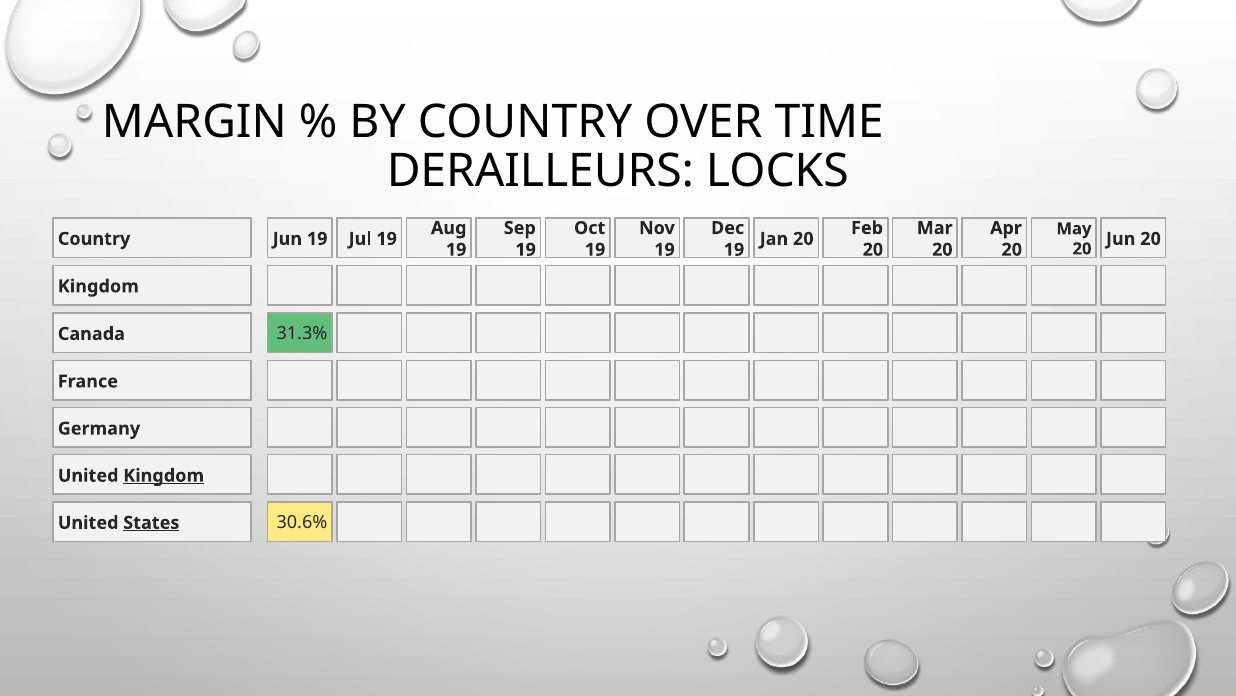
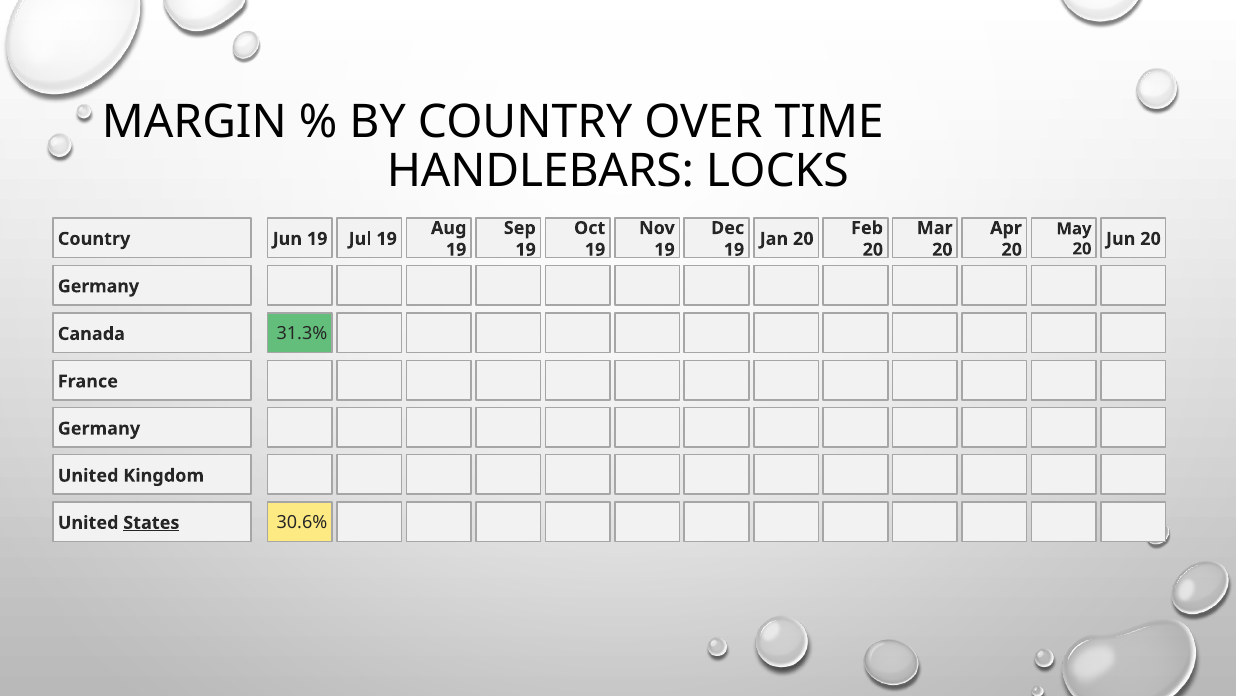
DERAILLEURS: DERAILLEURS -> HANDLEBARS (540, 171)
Kingdom: Kingdom -> Germany (98, 286)
Kingdom underline: present -> none (164, 475)
